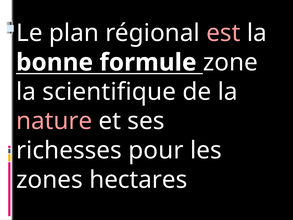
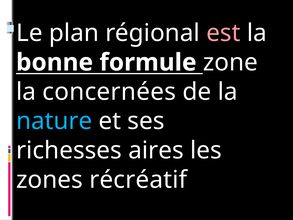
scientifique: scientifique -> concernées (109, 92)
nature colour: pink -> light blue (54, 121)
pour: pour -> aires (156, 150)
hectares: hectares -> récréatif (138, 180)
